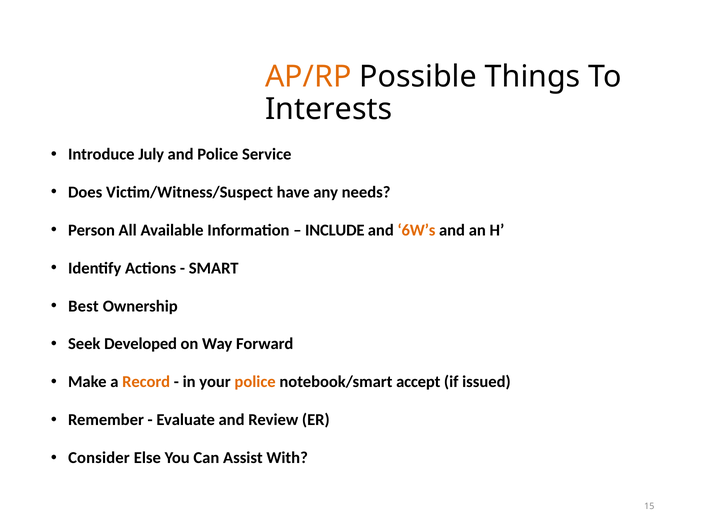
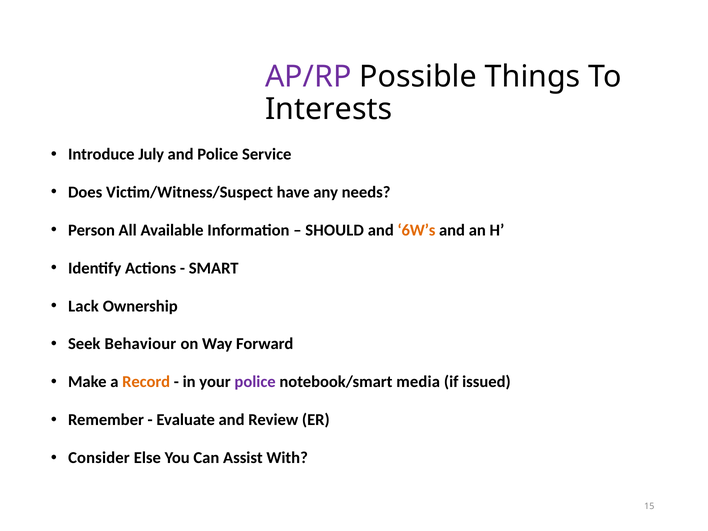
AP/RP colour: orange -> purple (308, 76)
INCLUDE: INCLUDE -> SHOULD (335, 230)
Best: Best -> Lack (83, 306)
Developed: Developed -> Behaviour (140, 344)
police colour: orange -> purple (255, 382)
accept: accept -> media (418, 382)
